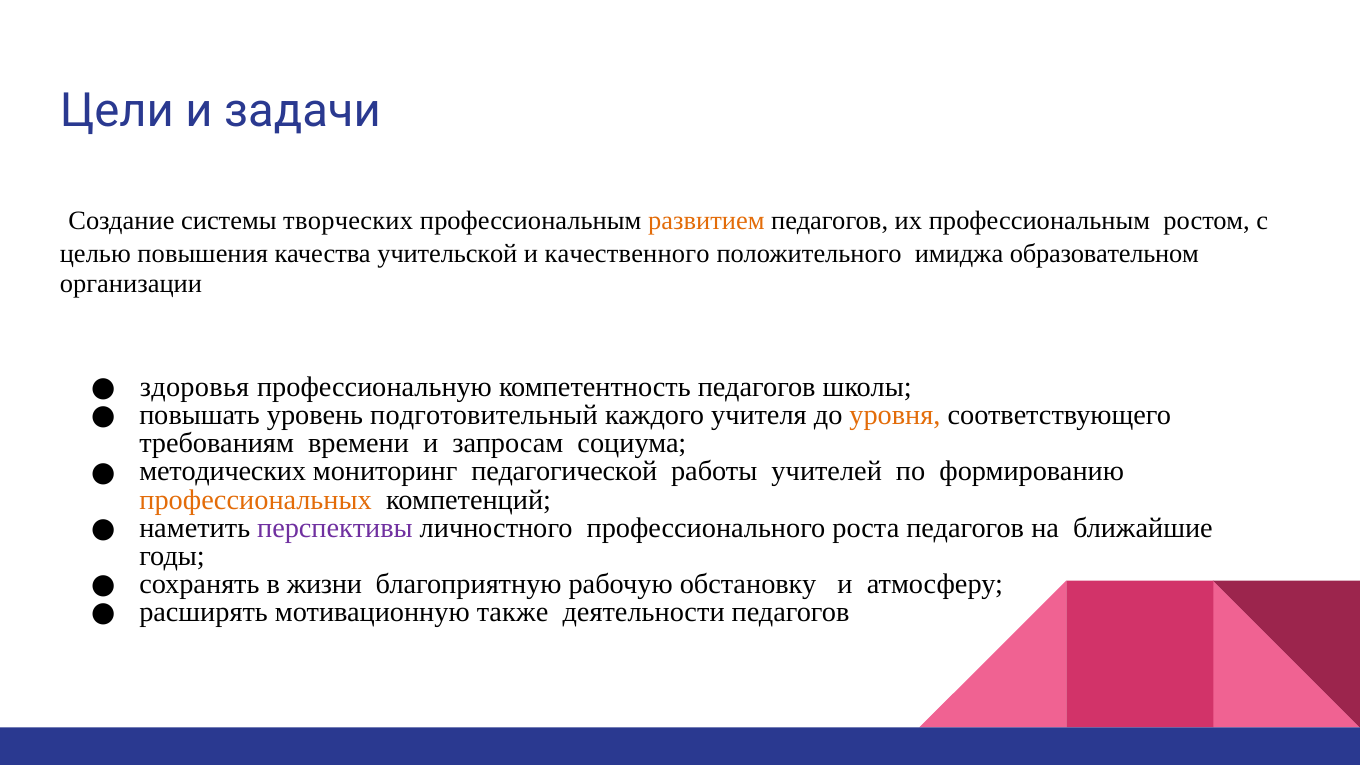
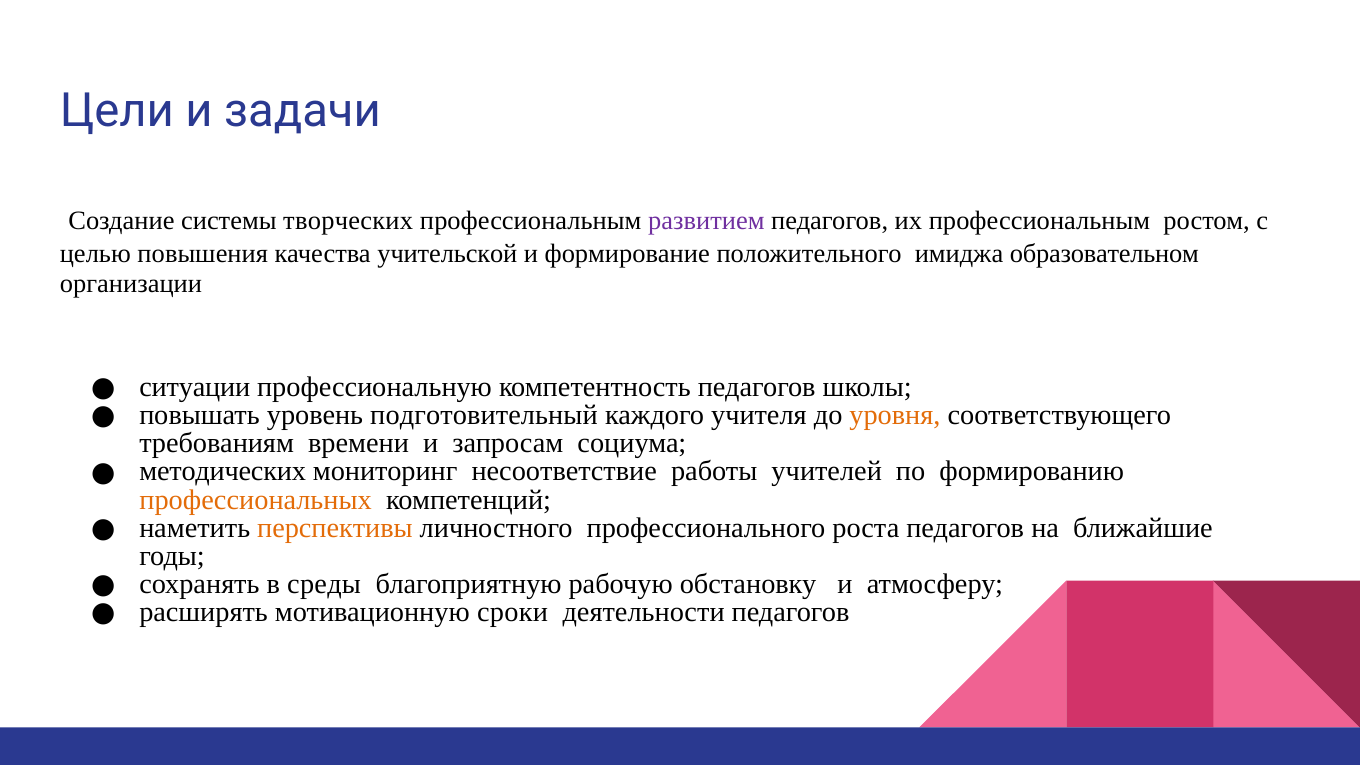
развитием colour: orange -> purple (706, 221)
качественного: качественного -> формирование (627, 254)
здоровья: здоровья -> ситуации (195, 387)
педагогической: педагогической -> несоответствие (564, 472)
перспективы colour: purple -> orange (335, 528)
жизни: жизни -> среды (324, 584)
также: также -> сроки (513, 612)
